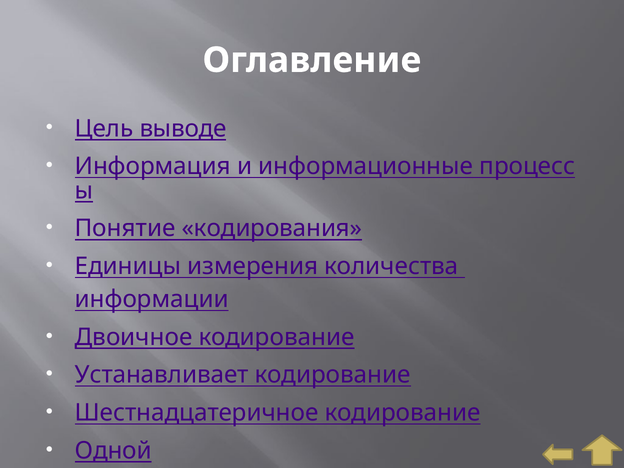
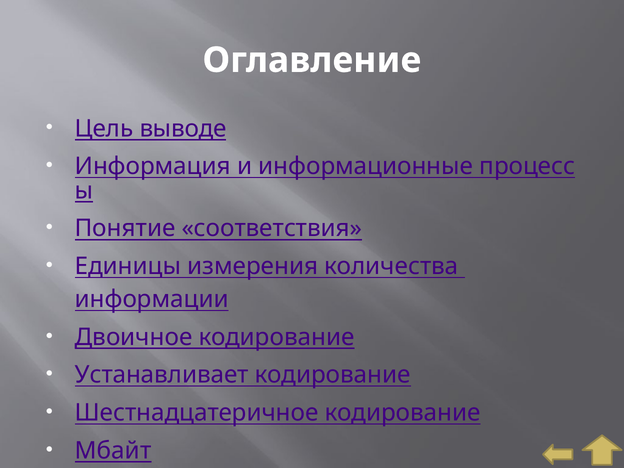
кодирования: кодирования -> соответствия (272, 228)
Одной: Одной -> Мбайт (113, 451)
